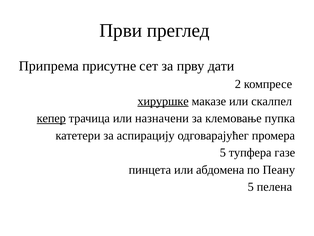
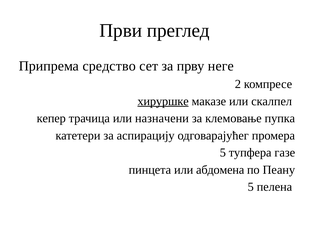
присутне: присутне -> средство (109, 66)
дати: дати -> неге (221, 66)
кепер underline: present -> none (51, 118)
